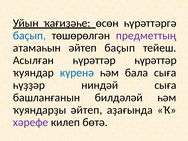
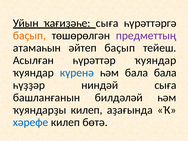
өсөн: өсөн -> сыға (107, 23)
баҫып colour: blue -> orange (29, 36)
һүрәттәр һүрәттәр: һүрәттәр -> ҡуяндар (155, 60)
бала сыға: сыға -> бала (165, 73)
ҡуяндарҙы әйтеп: әйтеп -> килеп (87, 110)
хәрефе colour: purple -> blue (31, 122)
